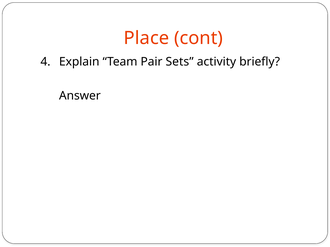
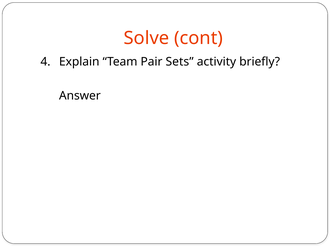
Place: Place -> Solve (146, 38)
